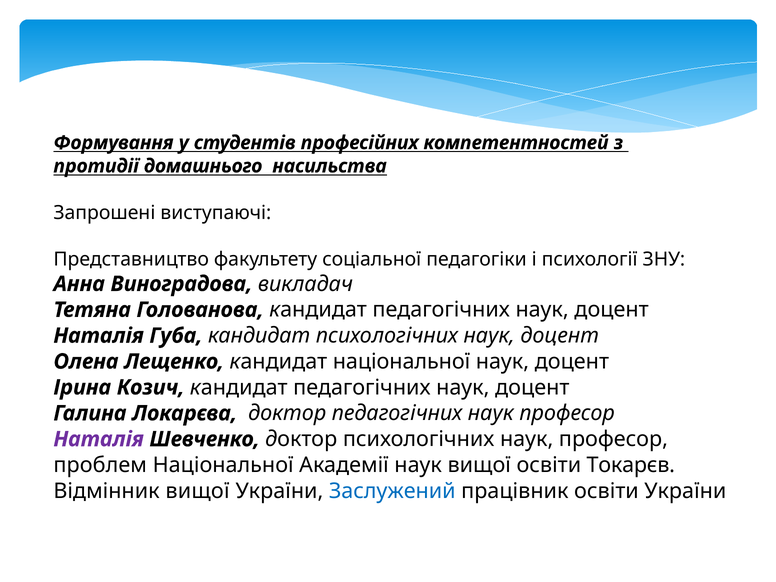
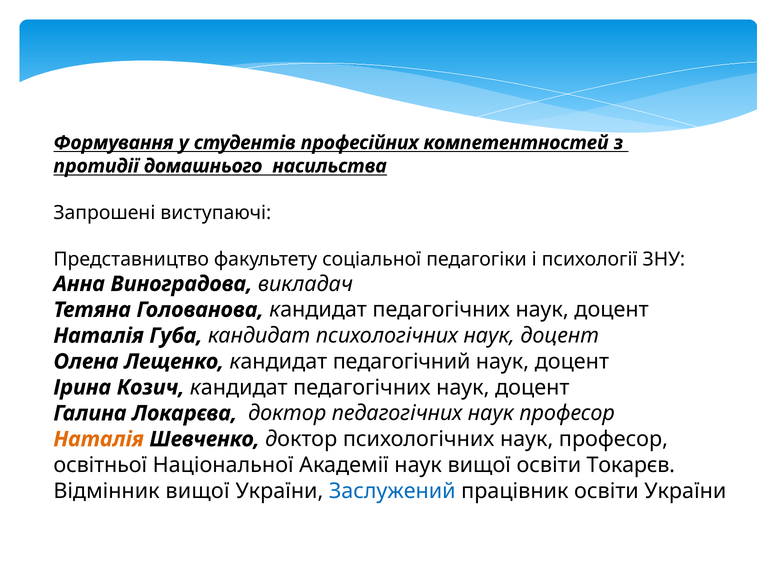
кандидат національної: національної -> педагогічний (402, 362)
Наталія colour: purple -> orange (99, 439)
проблем: проблем -> освітньої (100, 465)
